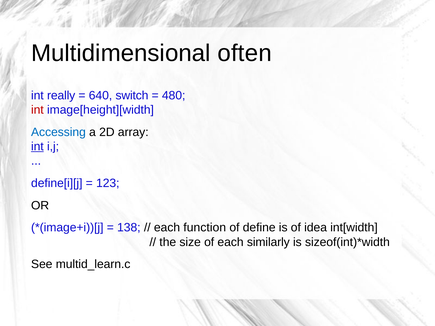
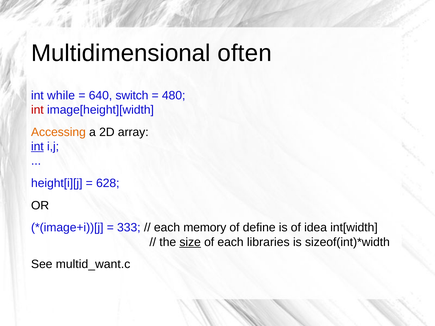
really: really -> while (61, 95)
Accessing colour: blue -> orange (58, 132)
define[i][j: define[i][j -> height[i][j (57, 183)
123: 123 -> 628 (108, 183)
138: 138 -> 333 (129, 228)
function: function -> memory (205, 228)
size underline: none -> present (190, 242)
similarly: similarly -> libraries (268, 242)
multid_learn.c: multid_learn.c -> multid_want.c (93, 264)
